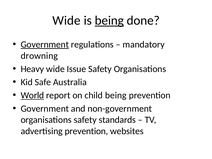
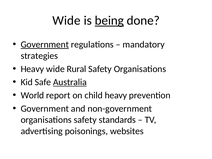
drowning: drowning -> strategies (39, 56)
Issue: Issue -> Rural (76, 69)
Australia underline: none -> present (70, 82)
World underline: present -> none (32, 95)
child being: being -> heavy (116, 95)
advertising prevention: prevention -> poisonings (86, 131)
